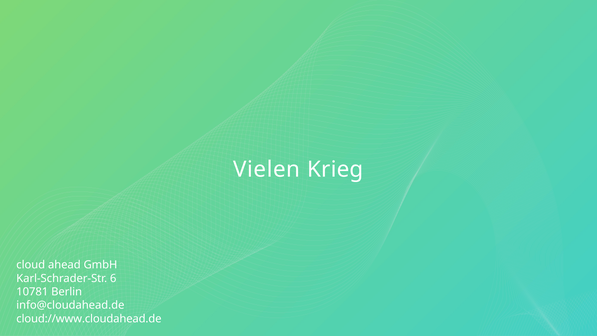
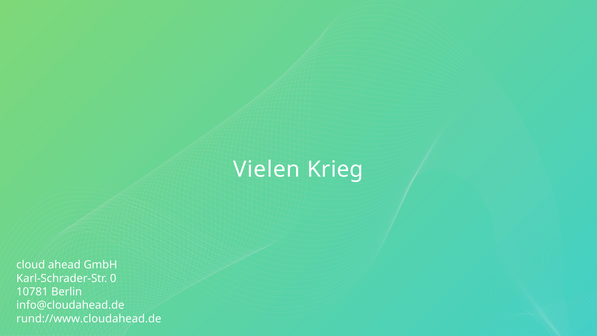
6: 6 -> 0 (113, 278)
cloud://www.cloudahead.de: cloud://www.cloudahead.de -> rund://www.cloudahead.de (89, 318)
